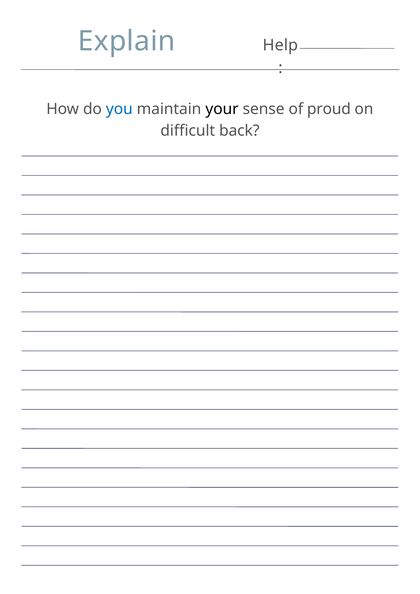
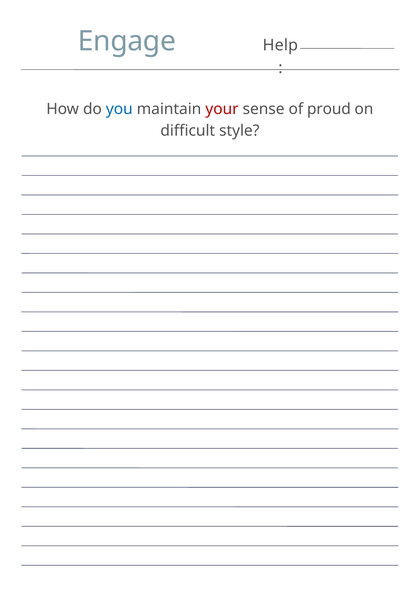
Explain: Explain -> Engage (127, 41)
your colour: black -> red (222, 109)
back: back -> style (239, 131)
